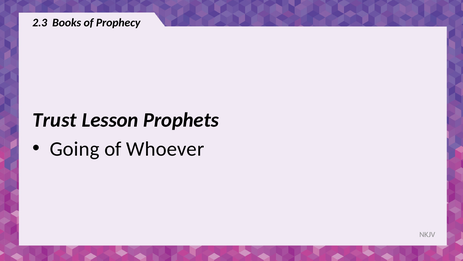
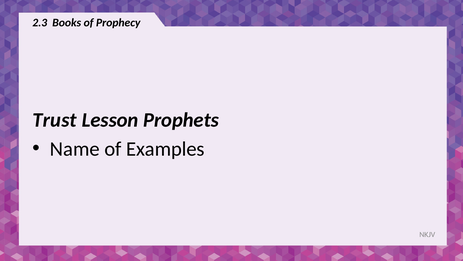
Going: Going -> Name (75, 149)
Whoever: Whoever -> Examples (165, 149)
